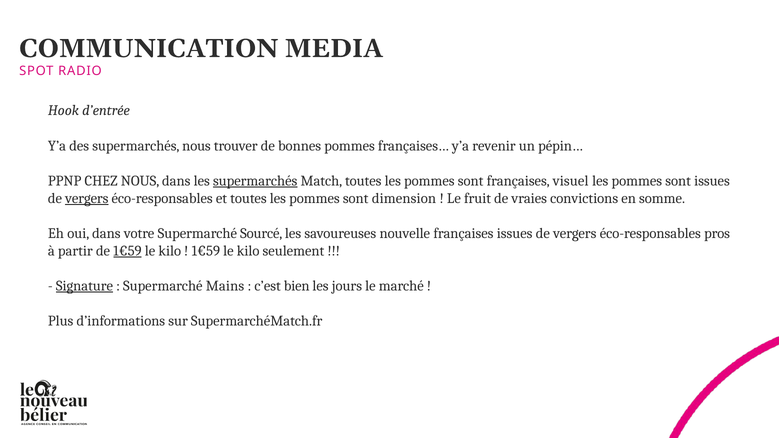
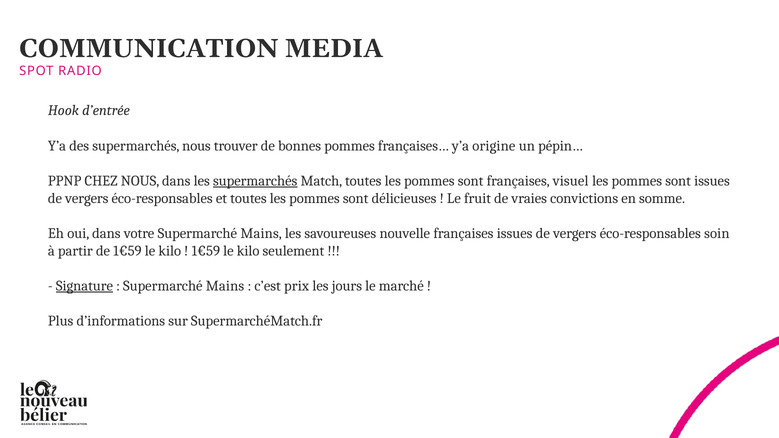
revenir: revenir -> origine (494, 146)
vergers underline: present -> none (87, 198)
dimension: dimension -> délicieuses (404, 198)
votre Supermarché Sourcé: Sourcé -> Mains (261, 233)
pros: pros -> soin (717, 233)
1€59 underline: present -> none (127, 251)
bien: bien -> prix (297, 286)
